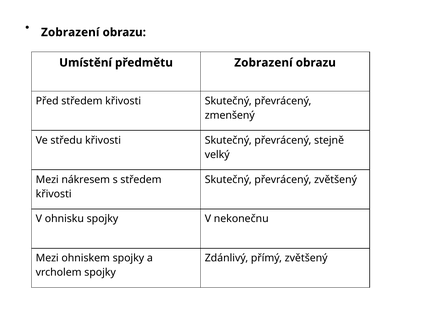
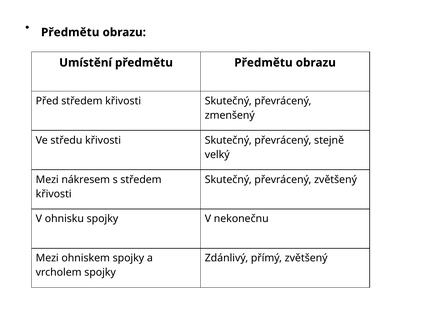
Zobrazení: Zobrazení -> Předmětu (70, 32)
předmětu Zobrazení: Zobrazení -> Předmětu (263, 63)
